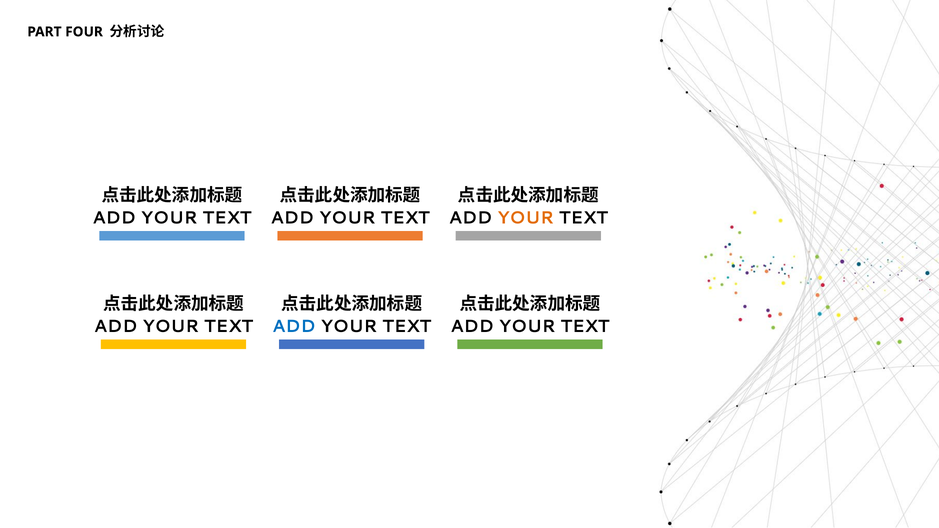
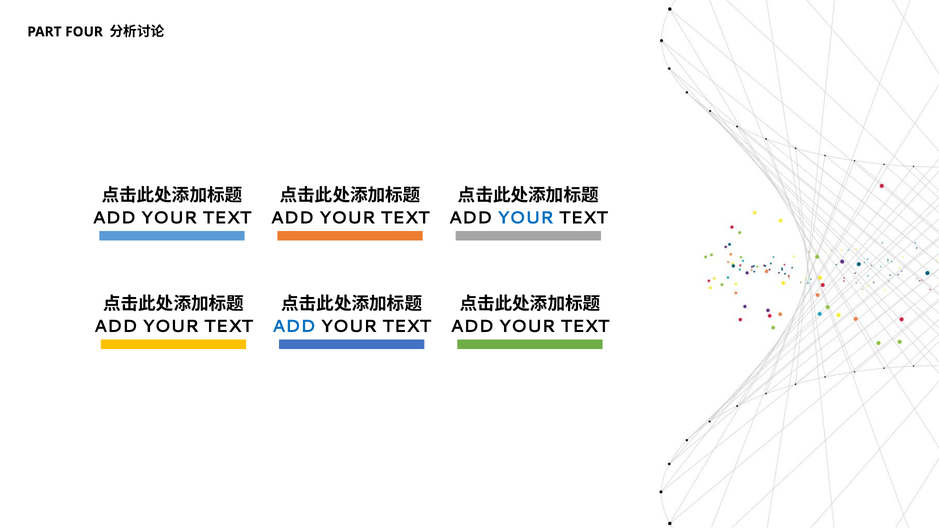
YOUR colour: orange -> blue (526, 218)
